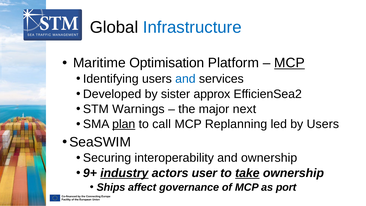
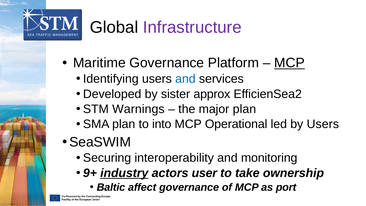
Infrastructure colour: blue -> purple (192, 27)
Maritime Optimisation: Optimisation -> Governance (167, 63)
major next: next -> plan (244, 109)
plan underline: present -> none (124, 124)
call: call -> into (162, 124)
Replanning: Replanning -> Operational (236, 124)
and ownership: ownership -> monitoring (269, 158)
take underline: present -> none (247, 173)
Ships: Ships -> Baltic (111, 187)
